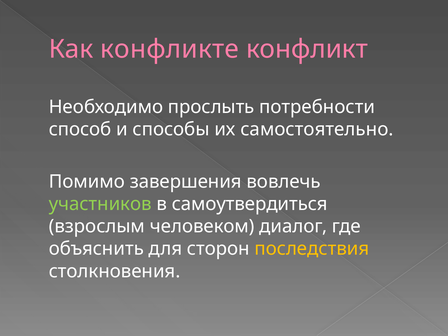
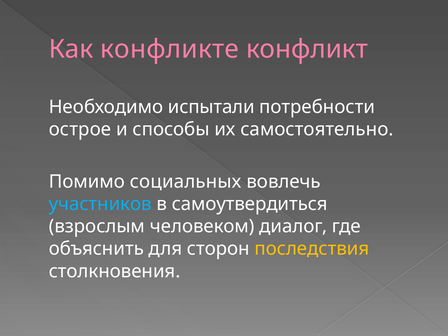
прослыть: прослыть -> испытали (211, 107)
способ: способ -> острое (80, 129)
завершения: завершения -> социальных (186, 182)
участников colour: light green -> light blue (100, 204)
